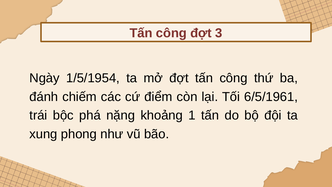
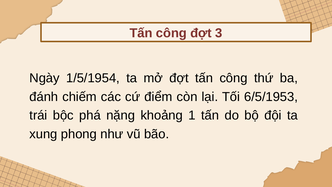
6/5/1961: 6/5/1961 -> 6/5/1953 (271, 97)
